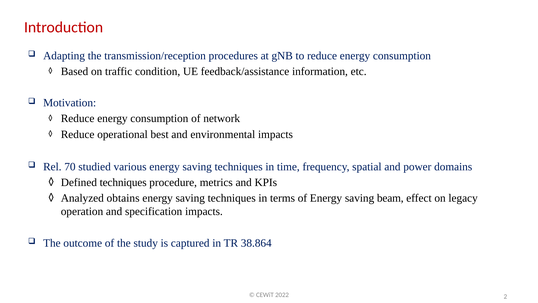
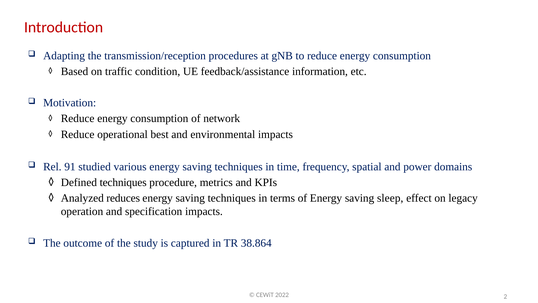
70: 70 -> 91 (70, 166)
obtains: obtains -> reduces (123, 198)
beam: beam -> sleep (390, 198)
